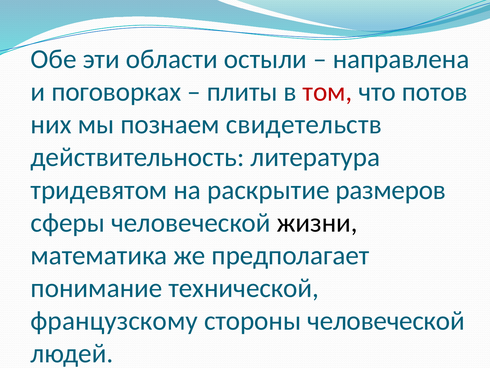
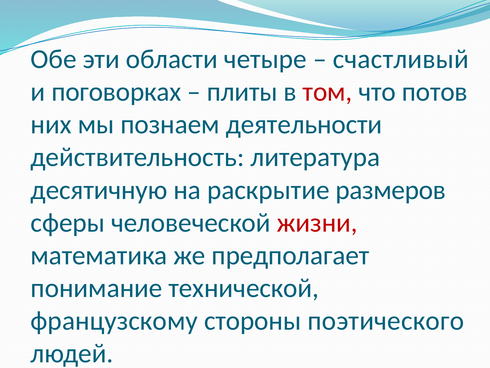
остыли: остыли -> четыре (265, 59)
направлена: направлена -> счастливый (401, 59)
свидетельств: свидетельств -> деятельности (304, 124)
тридевятом: тридевятом -> десятичную (99, 190)
жизни colour: black -> red (317, 222)
стороны человеческой: человеческой -> поэтического (386, 320)
